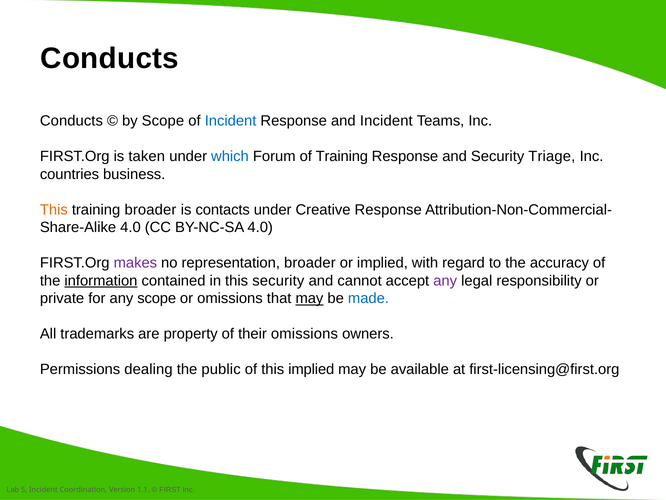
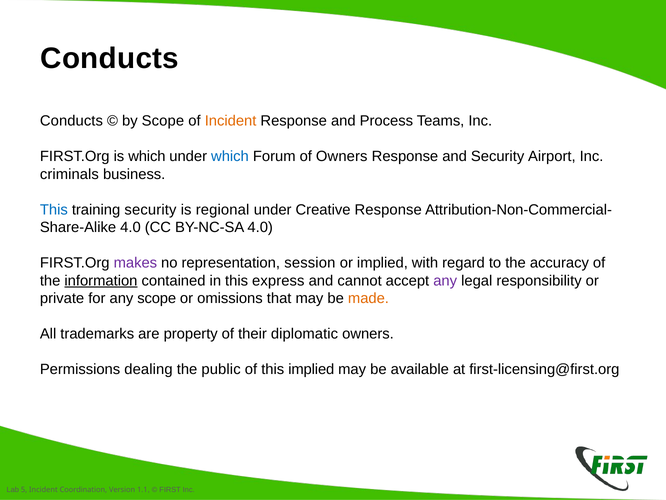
Incident colour: blue -> orange (231, 121)
and Incident: Incident -> Process (386, 121)
is taken: taken -> which (147, 156)
of Training: Training -> Owners (342, 156)
Triage: Triage -> Airport (552, 156)
countries: countries -> criminals (69, 174)
This colour: orange -> blue (54, 210)
training broader: broader -> security (150, 210)
contacts: contacts -> regional (223, 210)
representation broader: broader -> session (310, 263)
this security: security -> express (278, 280)
may underline: present -> none (309, 298)
made colour: blue -> orange (368, 298)
their omissions: omissions -> diplomatic (304, 334)
